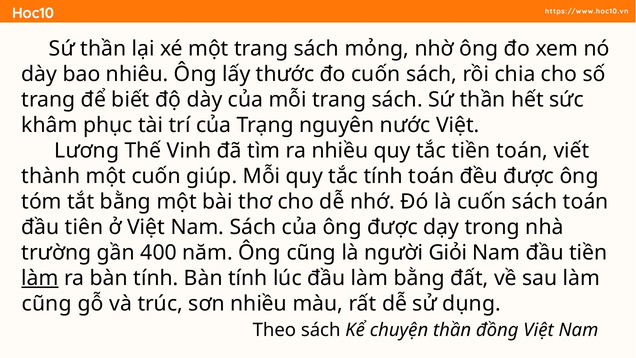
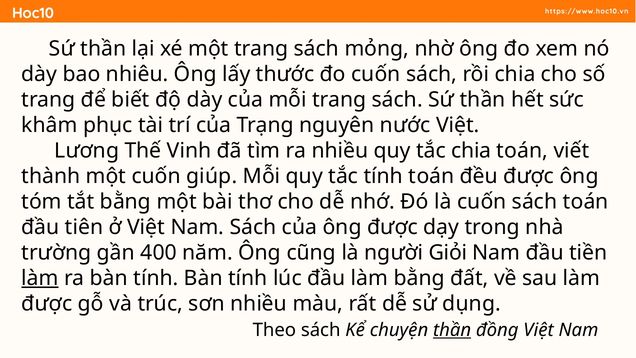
tắc tiền: tiền -> chia (471, 151)
cũng: cũng -> được (47, 303)
thần underline: none -> present (452, 330)
